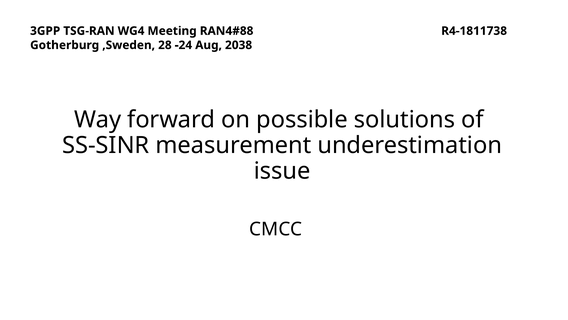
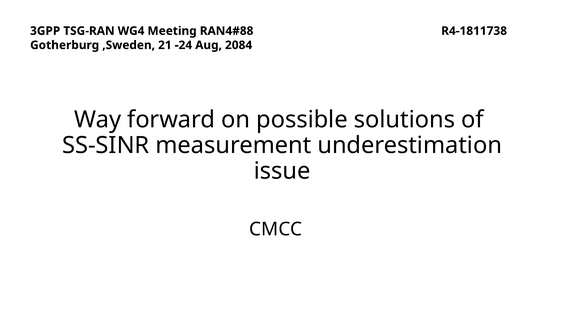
28: 28 -> 21 (165, 45)
2038: 2038 -> 2084 (239, 45)
